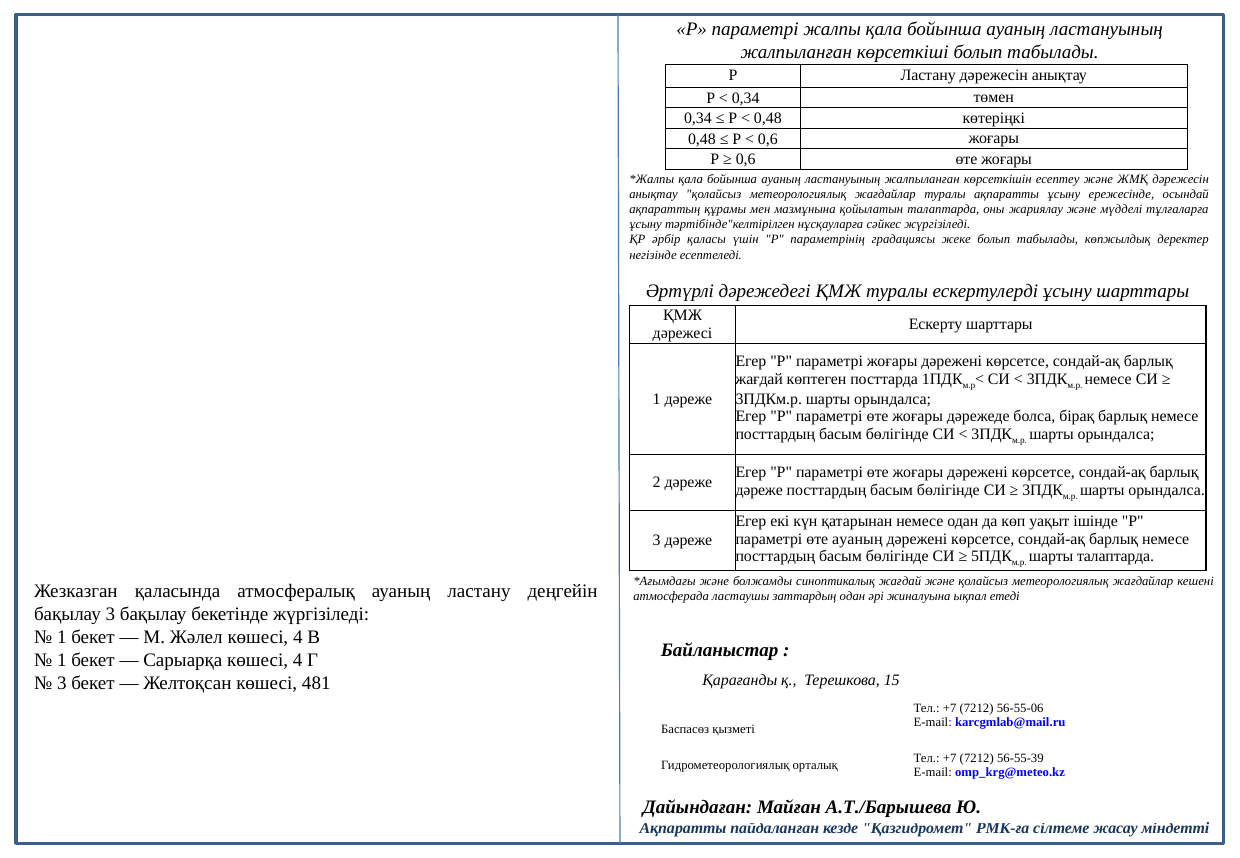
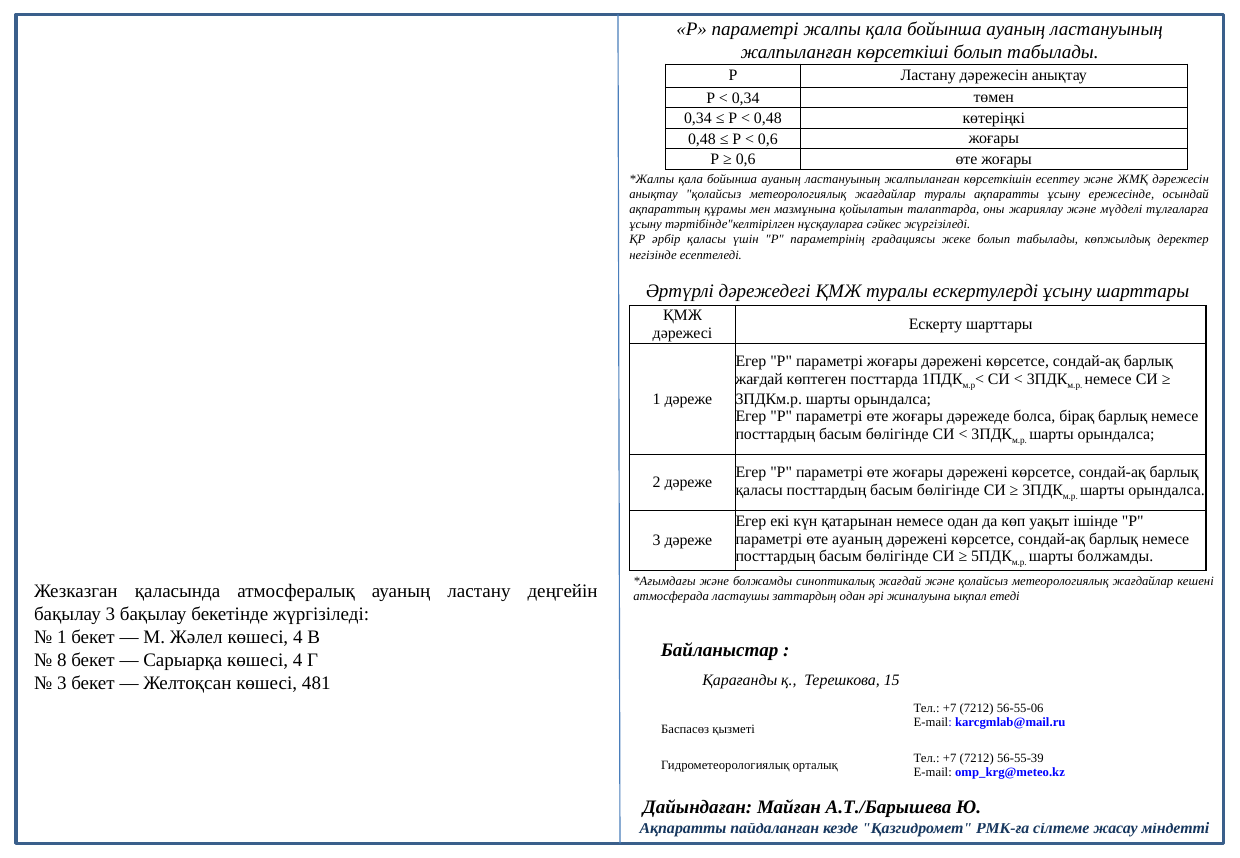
дәреже: дәреже -> қаласы (759, 490)
шарты талаптарда: талаптарда -> болжамды (1115, 557)
1: 1 -> 8 (62, 660)
